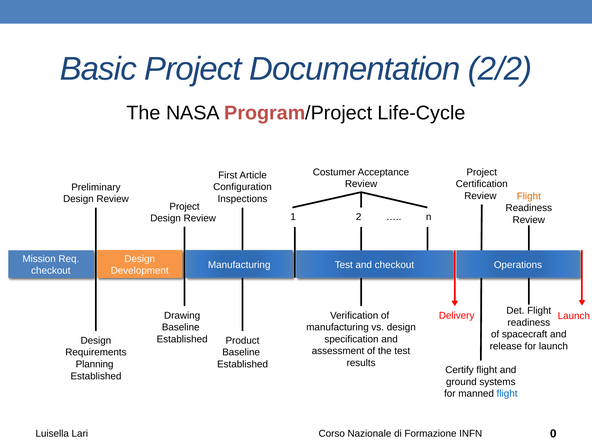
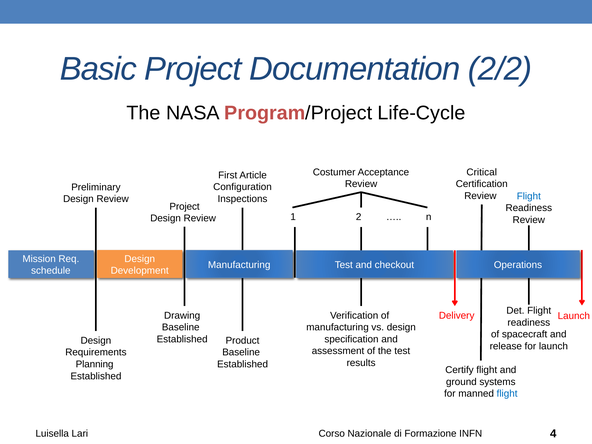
Project: Project -> Critical (482, 172)
Flight colour: orange -> blue (529, 196)
checkout: checkout -> schedule (51, 271)
0: 0 -> 4 (553, 434)
